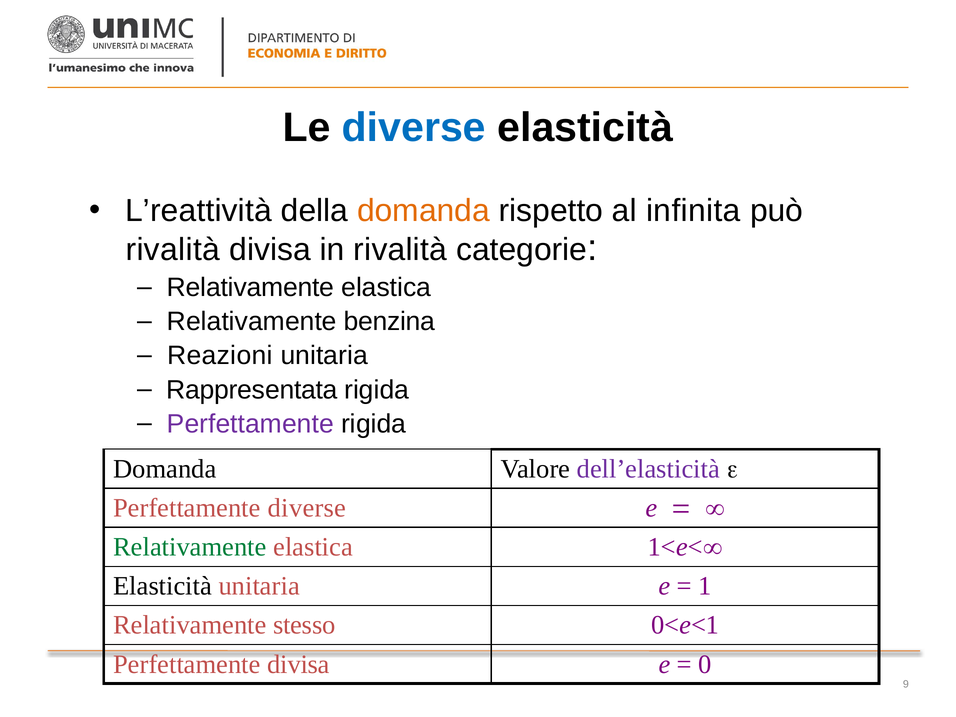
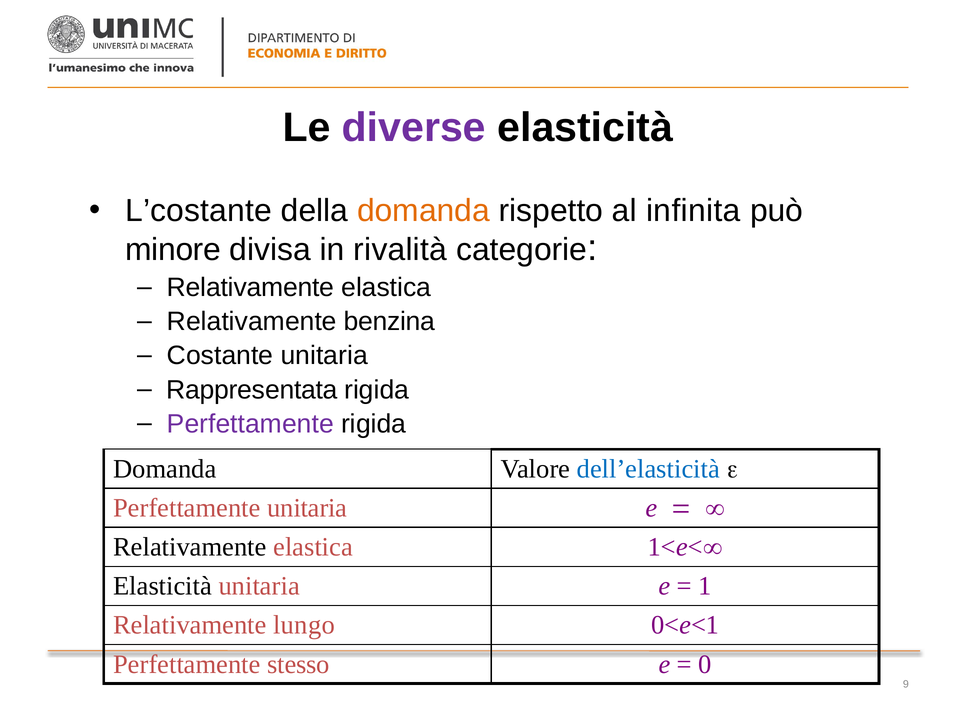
diverse colour: blue -> purple (414, 128)
L’reattività: L’reattività -> L’costante (198, 211)
rivalità: rivalità -> minore (173, 250)
Reazioni: Reazioni -> Costante (220, 356)
dell’elasticità colour: purple -> blue (648, 469)
Perfettamente diverse: diverse -> unitaria (307, 508)
Relativamente colour: green -> black (190, 547)
stesso: stesso -> lungo (304, 625)
Perfettamente divisa: divisa -> stesso (298, 664)
